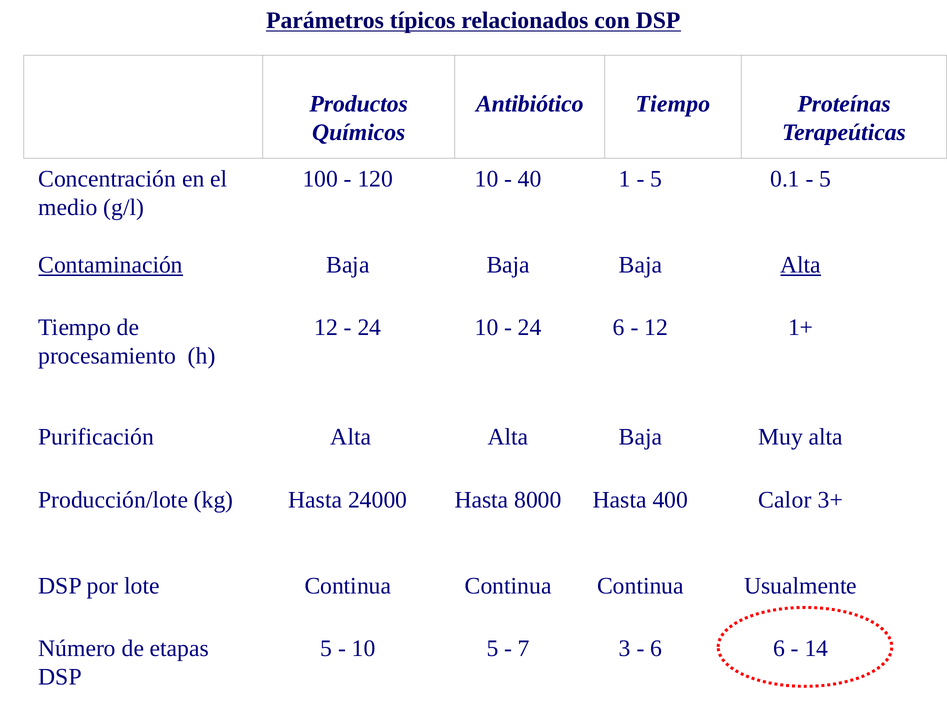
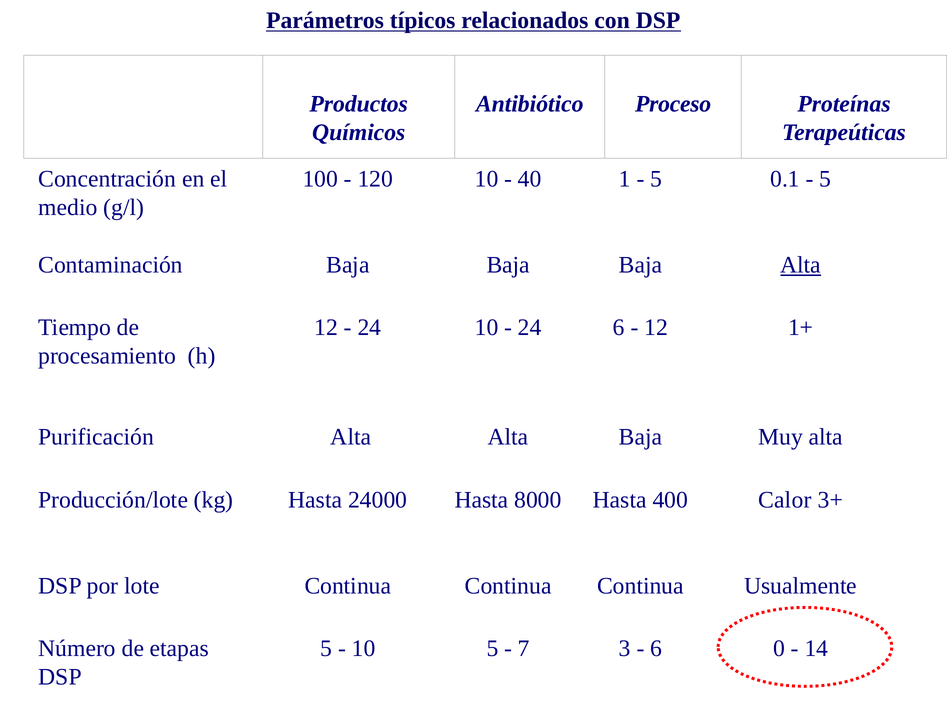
Antibiótico Tiempo: Tiempo -> Proceso (673, 104)
Contaminación underline: present -> none (111, 265)
6 6: 6 -> 0 (779, 649)
